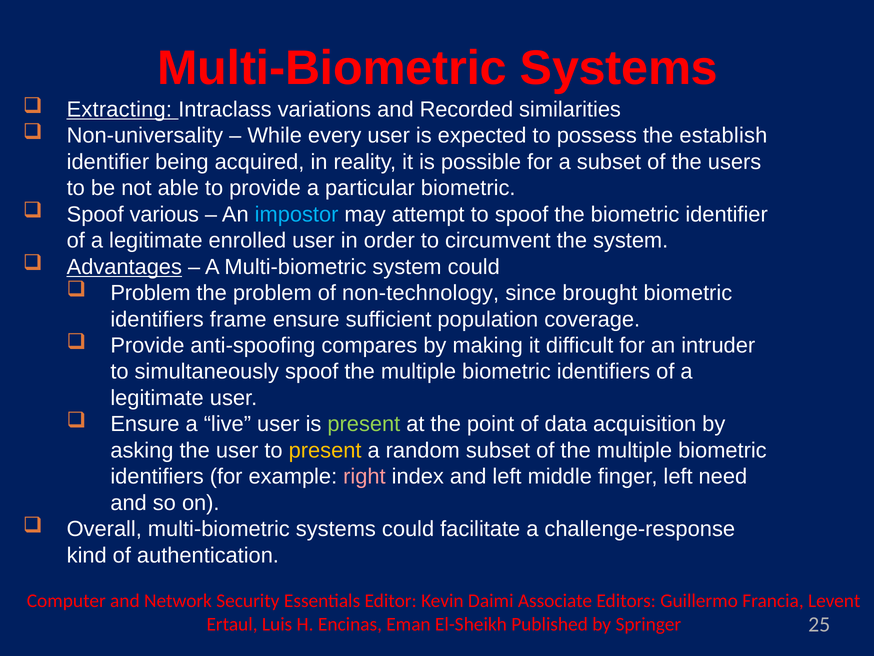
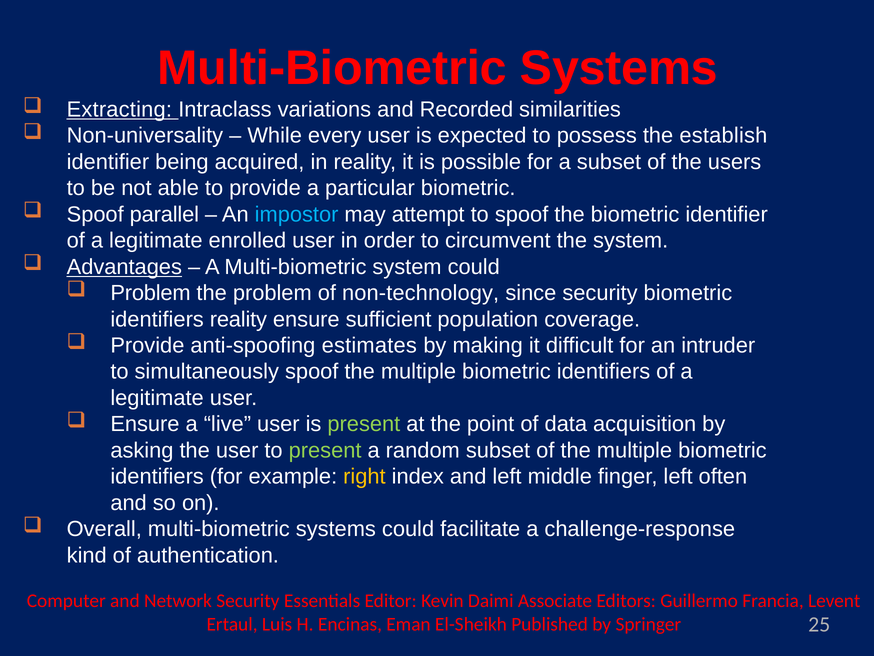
various: various -> parallel (164, 214)
since brought: brought -> security (600, 293)
identifiers frame: frame -> reality (238, 319)
compares: compares -> estimates (369, 345)
present colour: yellow -> light green (325, 450)
right colour: pink -> yellow (364, 476)
need: need -> often (723, 476)
